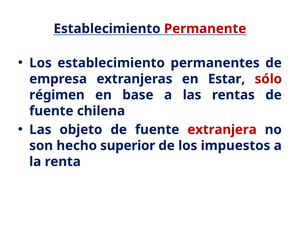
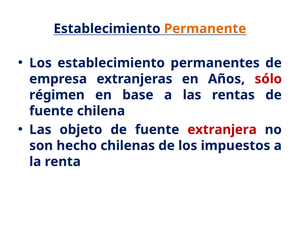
Permanente colour: red -> orange (205, 29)
Estar: Estar -> Años (226, 79)
superior: superior -> chilenas (128, 146)
